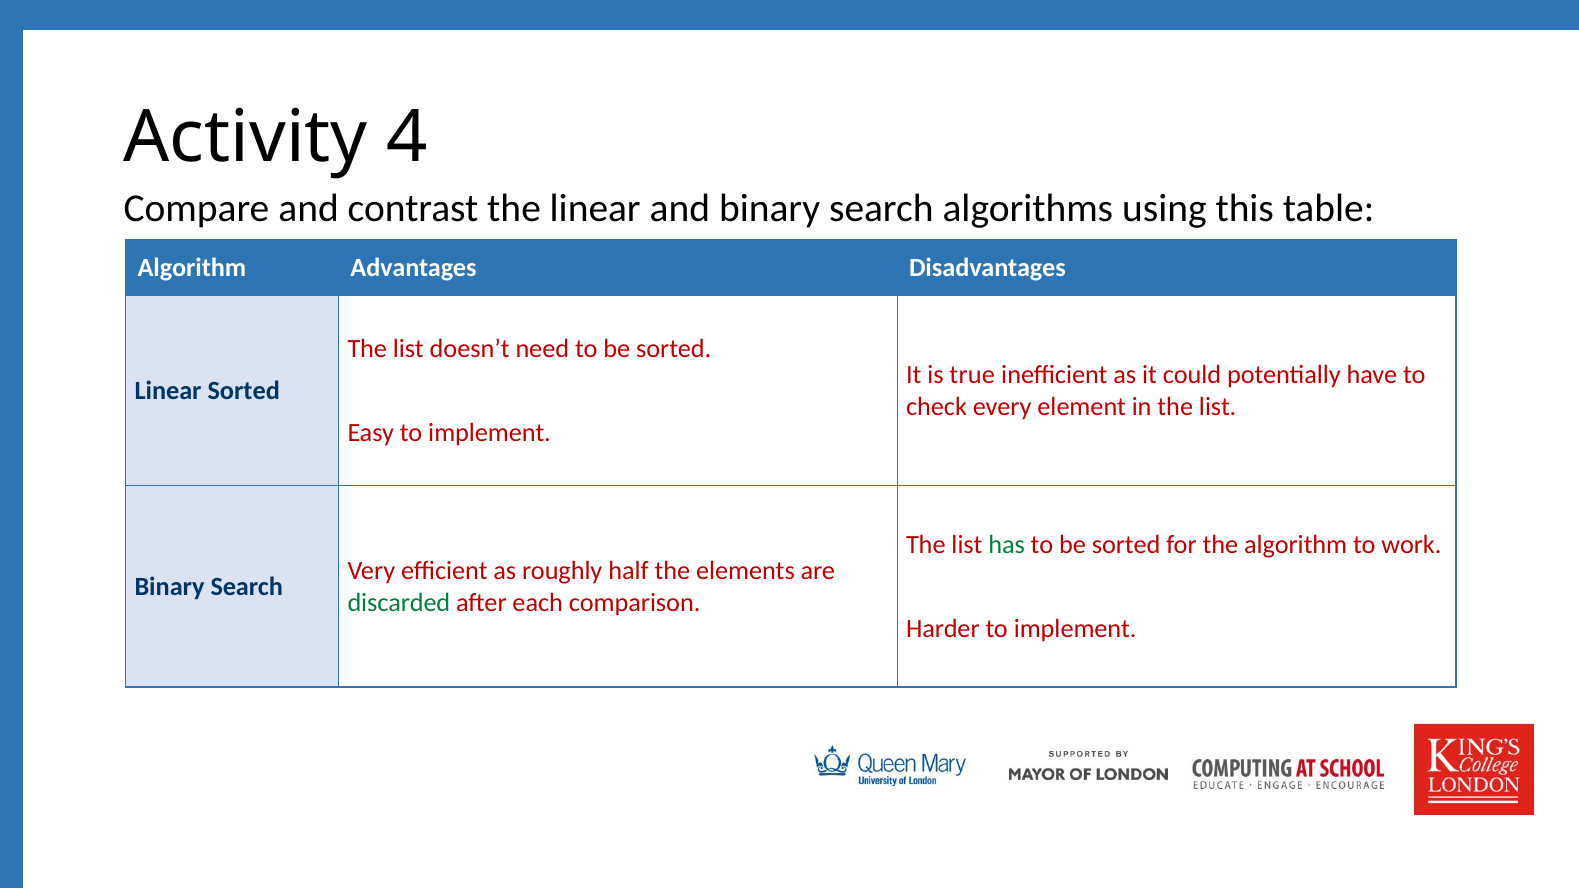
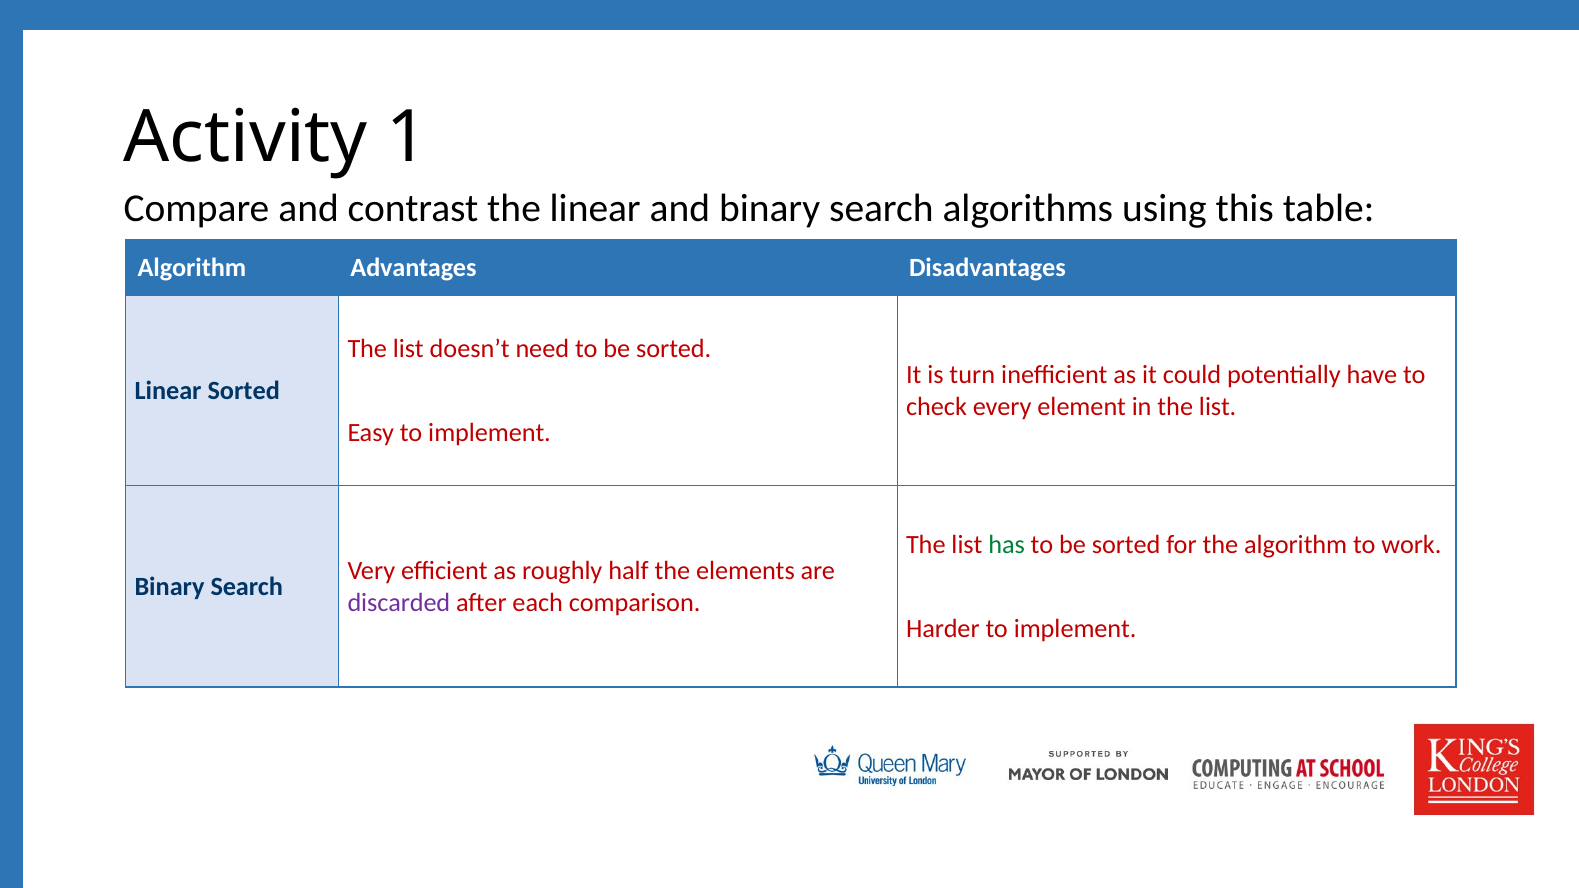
4: 4 -> 1 (407, 137)
true: true -> turn (972, 375)
discarded colour: green -> purple (399, 603)
